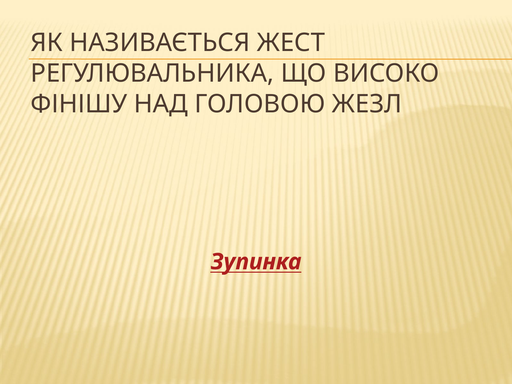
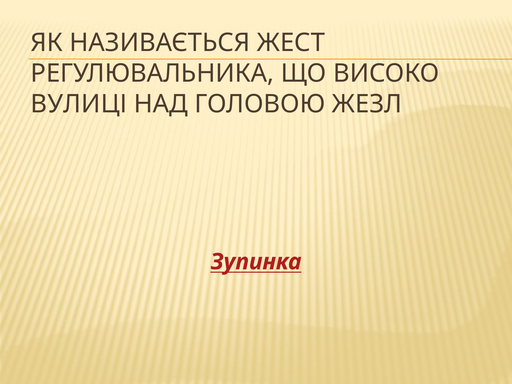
ФІНІШУ: ФІНІШУ -> ВУЛИЦІ (79, 104)
